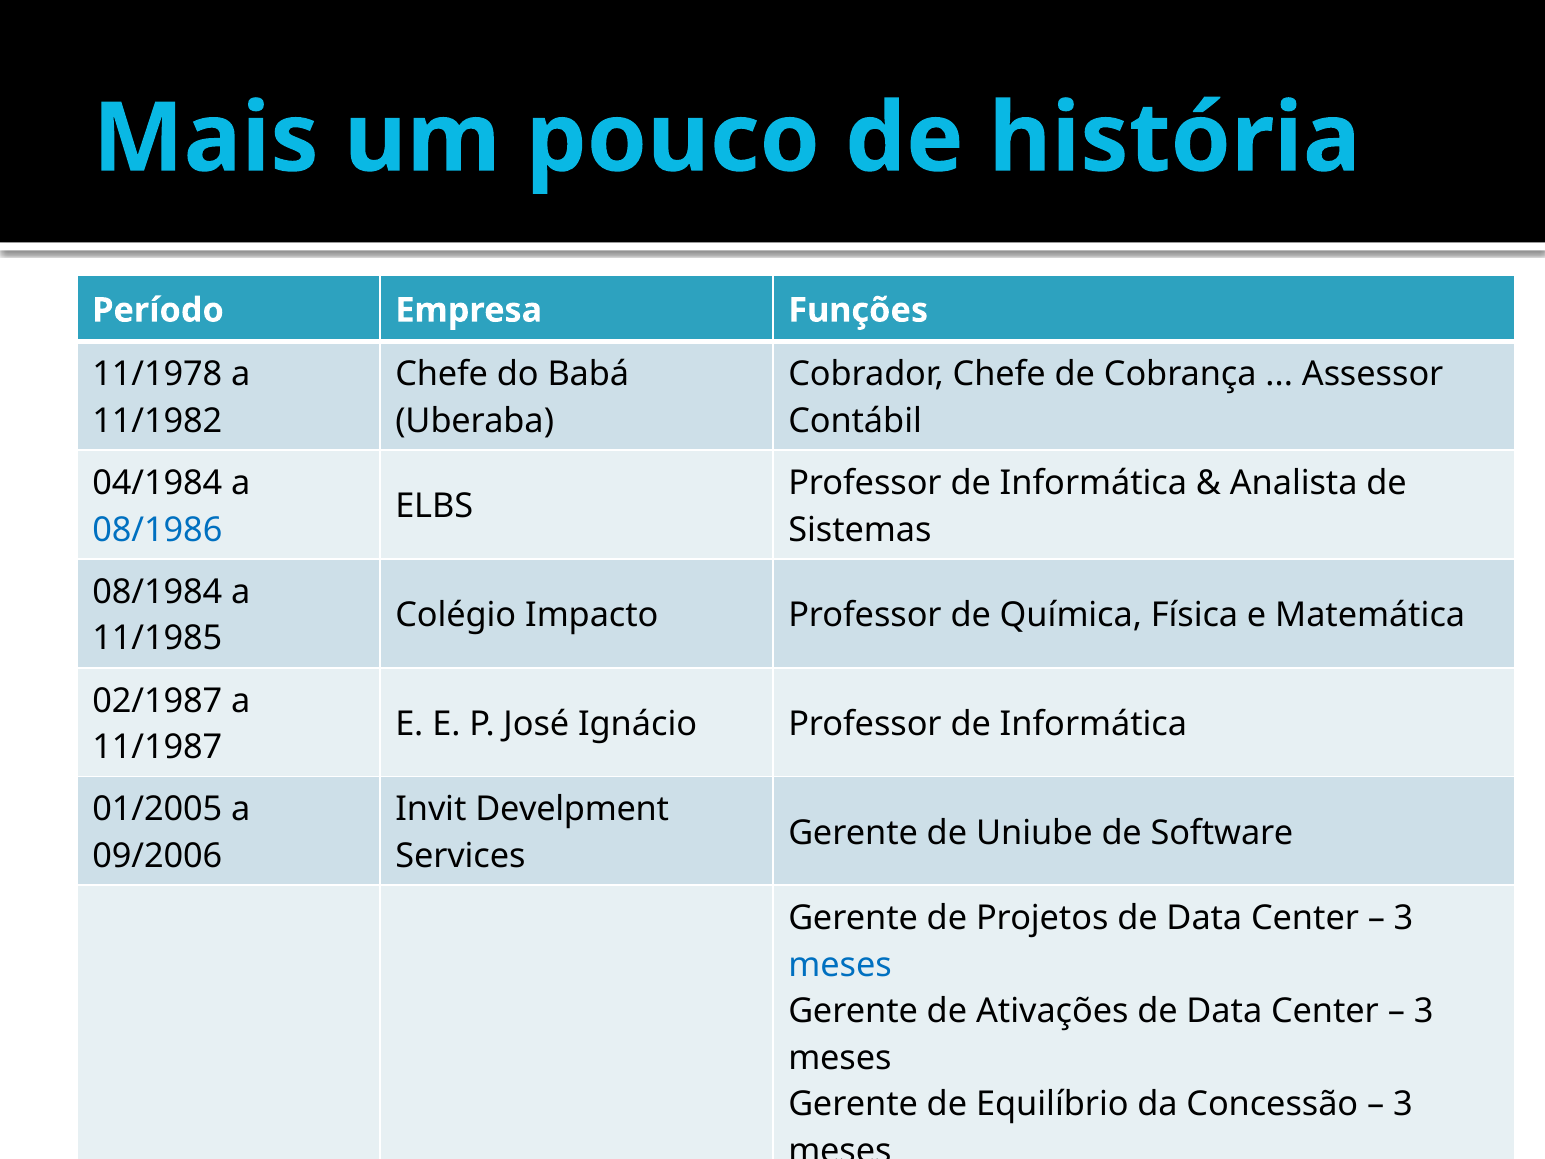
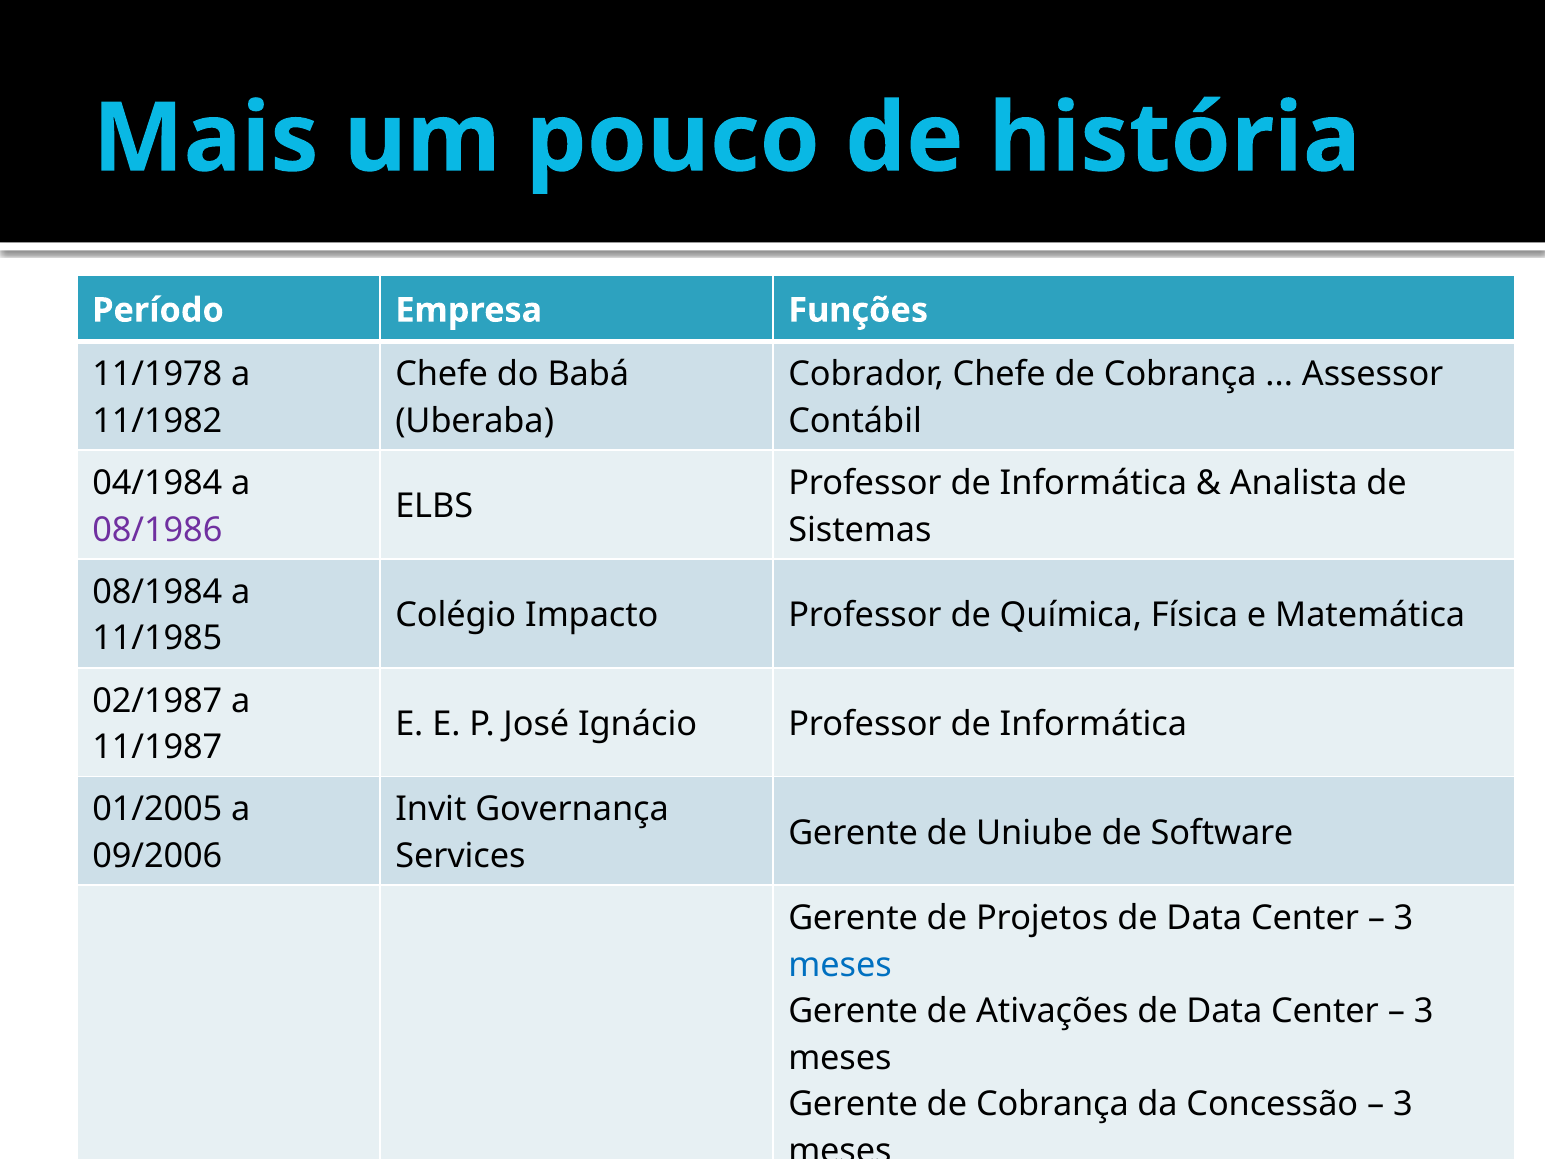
08/1986 colour: blue -> purple (157, 530)
Invit Develpment: Develpment -> Governança (572, 809)
Gerente de Equilíbrio: Equilíbrio -> Cobrança (1052, 1104)
